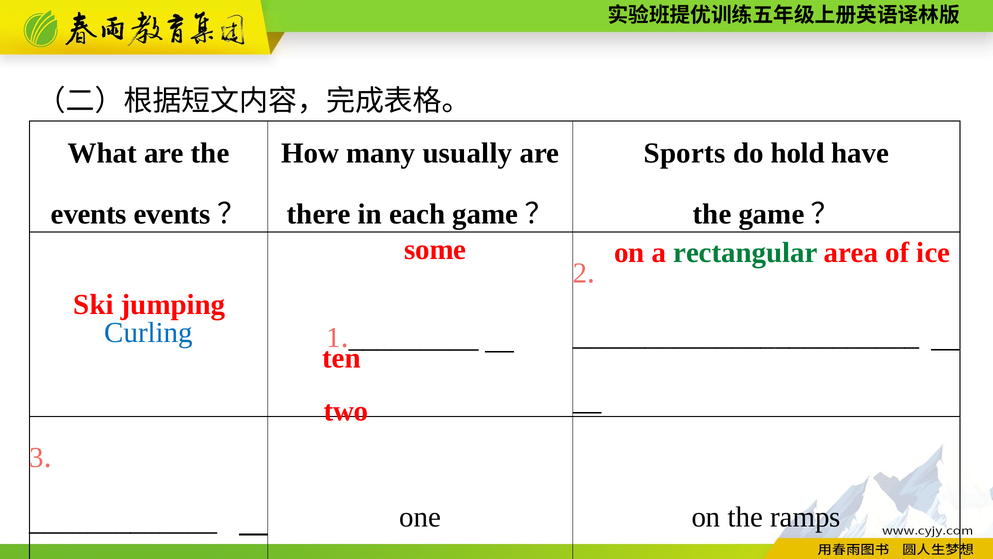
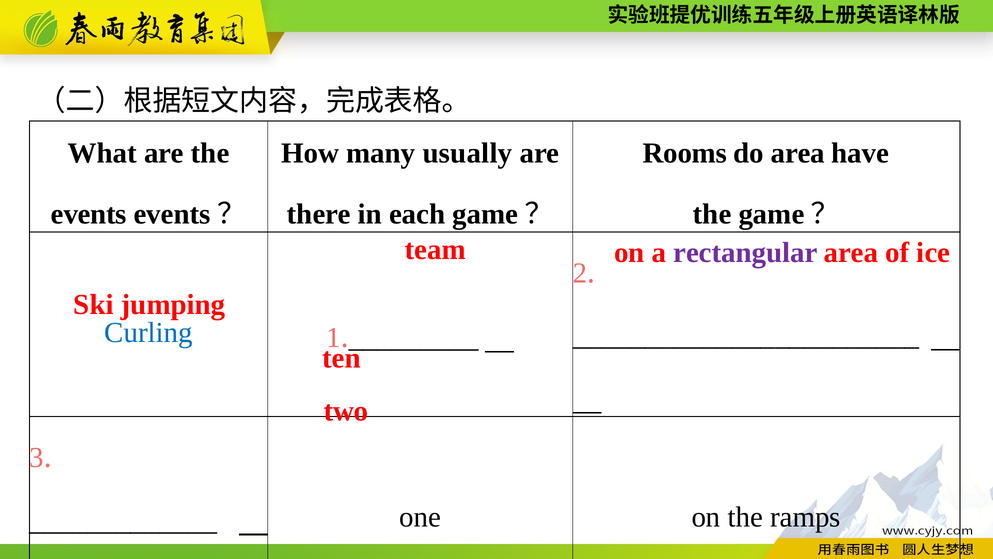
Sports: Sports -> Rooms (685, 153)
do hold: hold -> area (798, 153)
some: some -> team (435, 250)
rectangular colour: green -> purple (745, 253)
